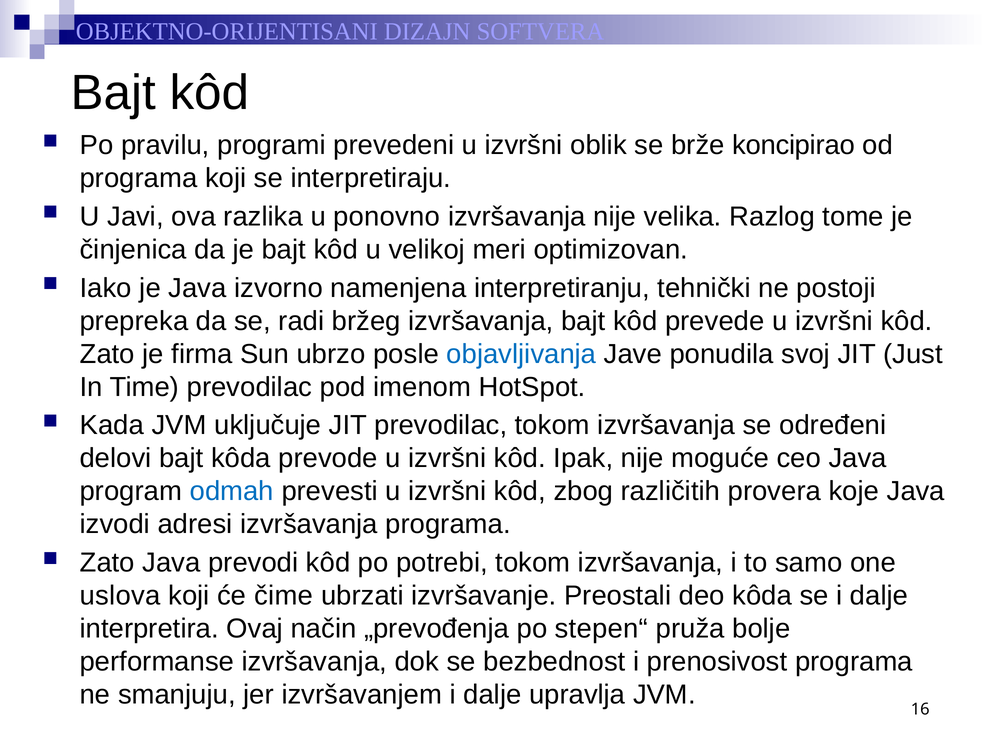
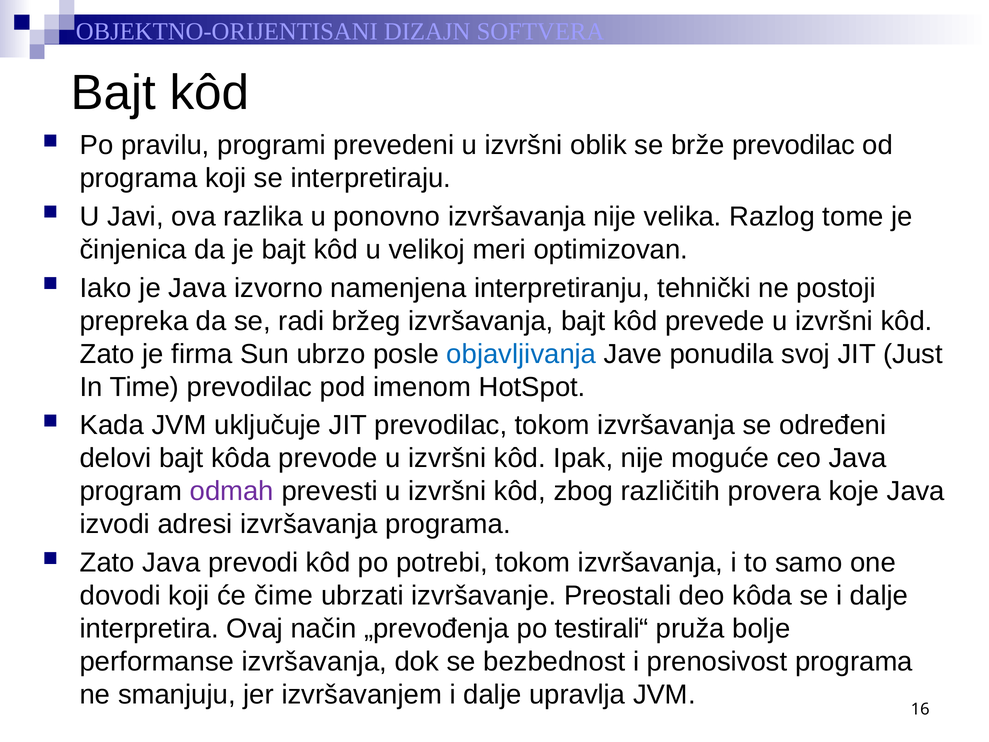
brže koncipirao: koncipirao -> prevodilac (794, 145)
odmah colour: blue -> purple (232, 491)
uslova: uslova -> dovodi (120, 596)
stepen“: stepen“ -> testirali“ (602, 629)
